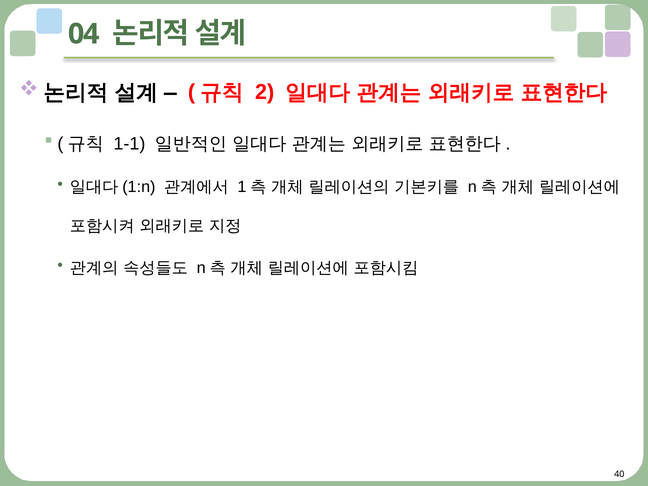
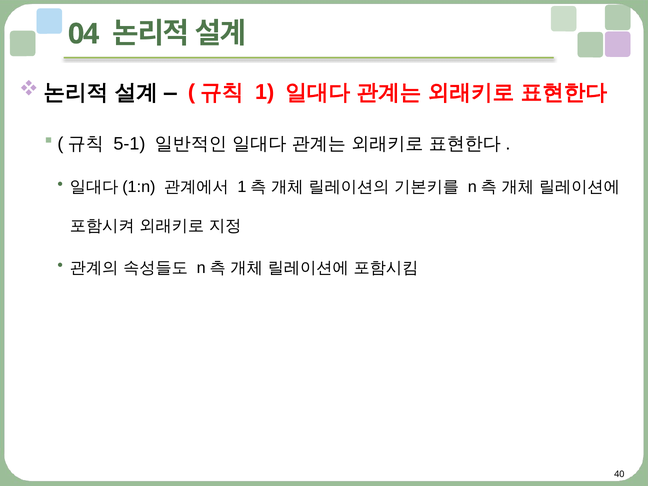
2: 2 -> 1 (265, 92)
1-1: 1-1 -> 5-1 (129, 144)
